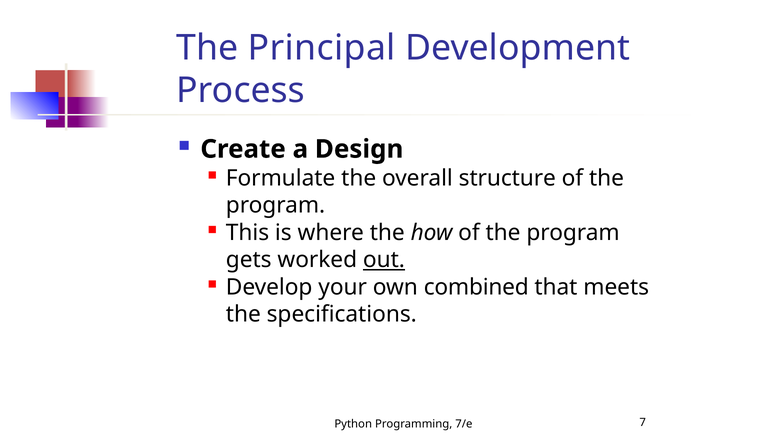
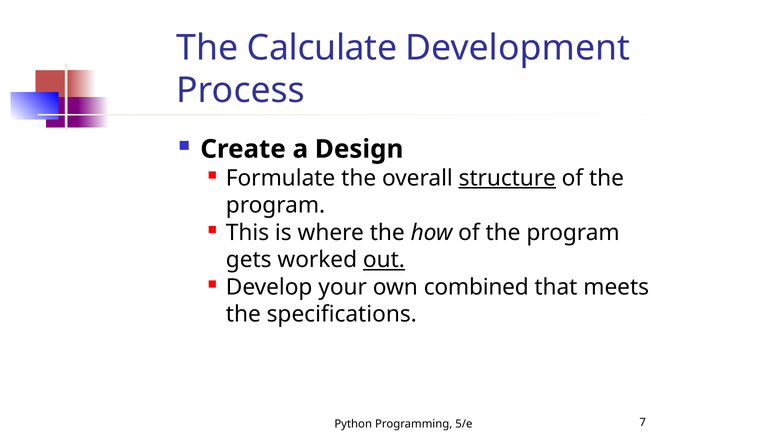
Principal: Principal -> Calculate (322, 48)
structure underline: none -> present (507, 178)
7/e: 7/e -> 5/e (464, 424)
